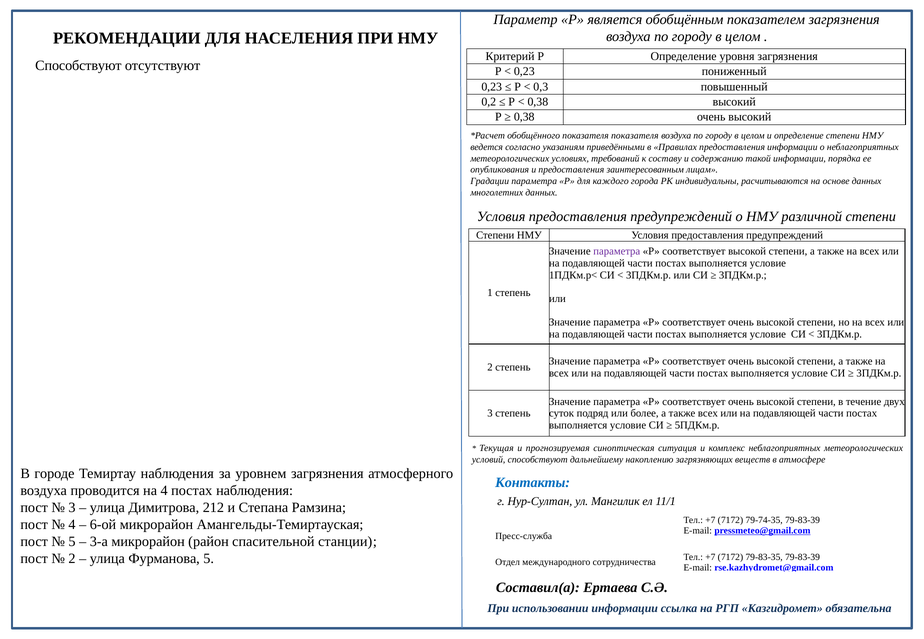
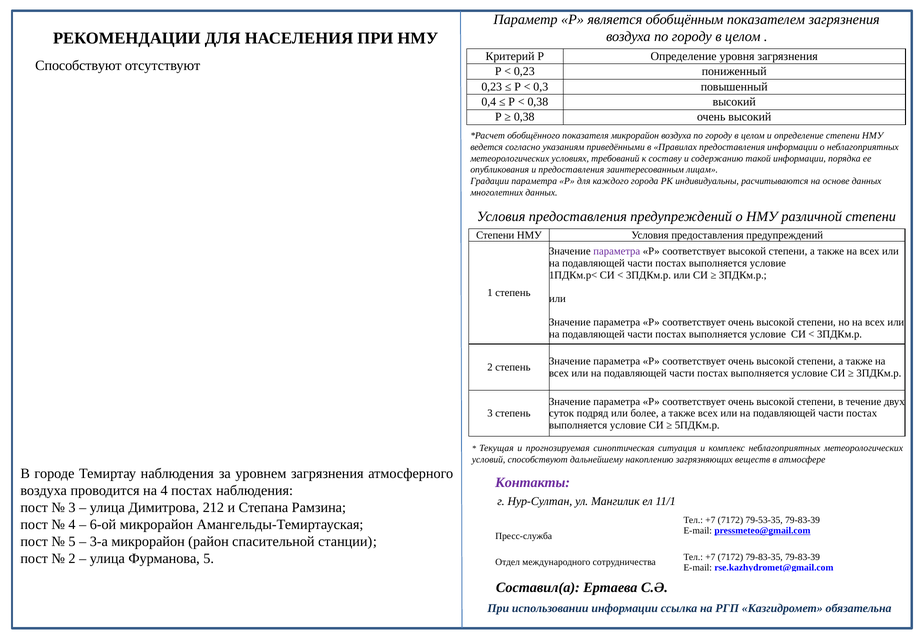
0,2: 0,2 -> 0,4 (489, 102)
показателя показателя: показателя -> микрорайон (635, 136)
Контакты colour: blue -> purple (533, 483)
79-74-35: 79-74-35 -> 79-53-35 (764, 521)
